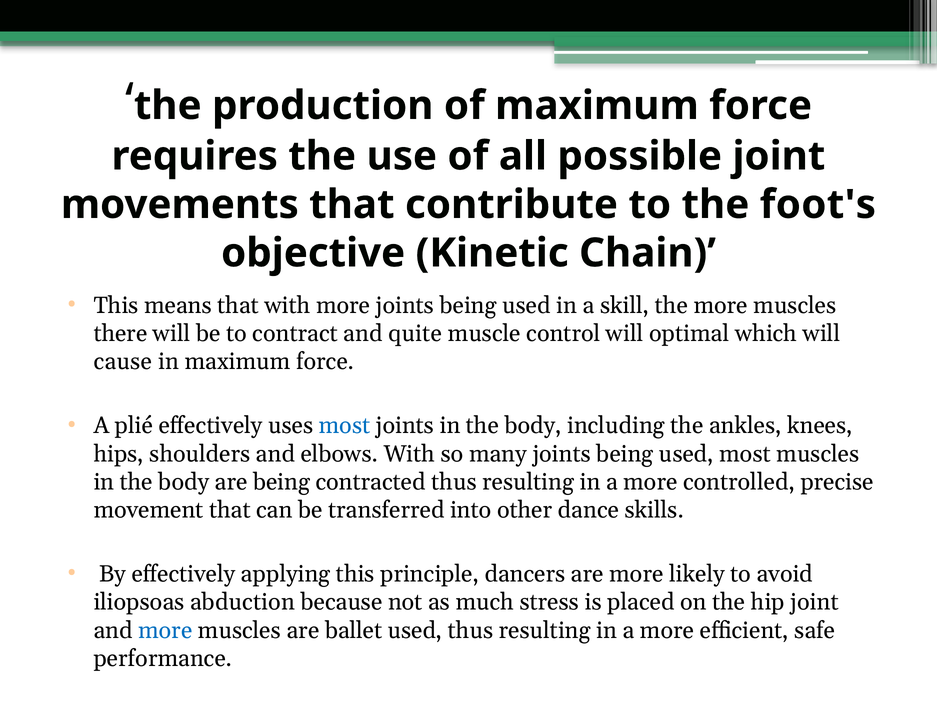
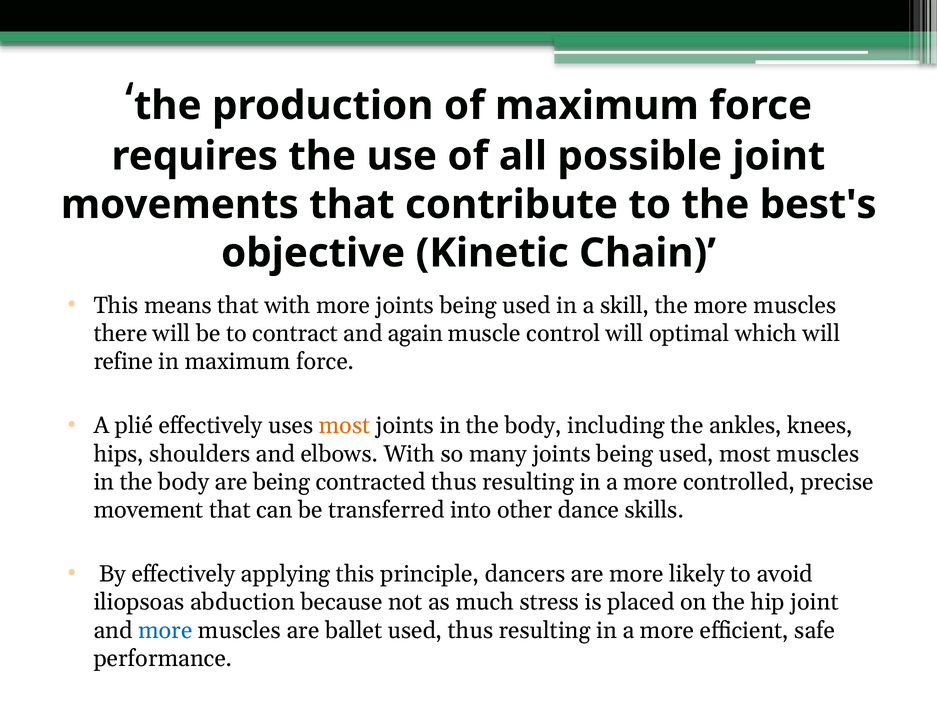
foot's: foot's -> best's (818, 205)
quite: quite -> again (415, 333)
cause: cause -> refine (123, 361)
most colour: blue -> orange (345, 426)
